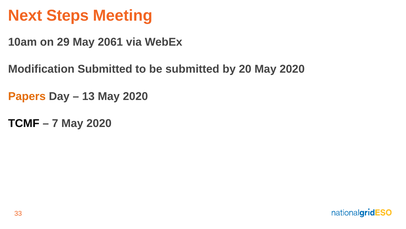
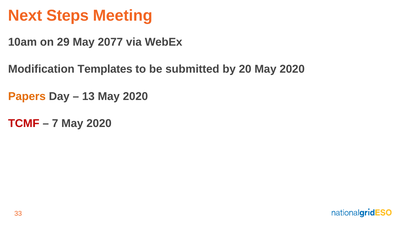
2061: 2061 -> 2077 (110, 42)
Modification Submitted: Submitted -> Templates (105, 69)
TCMF colour: black -> red (24, 123)
